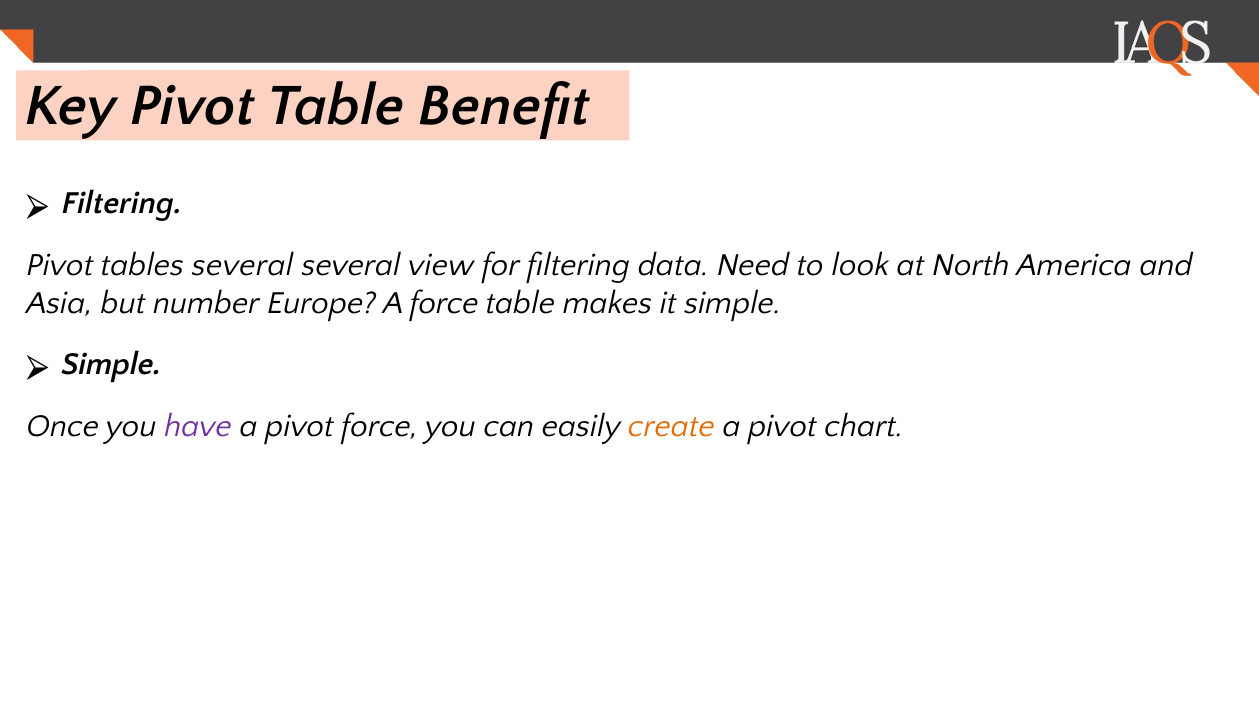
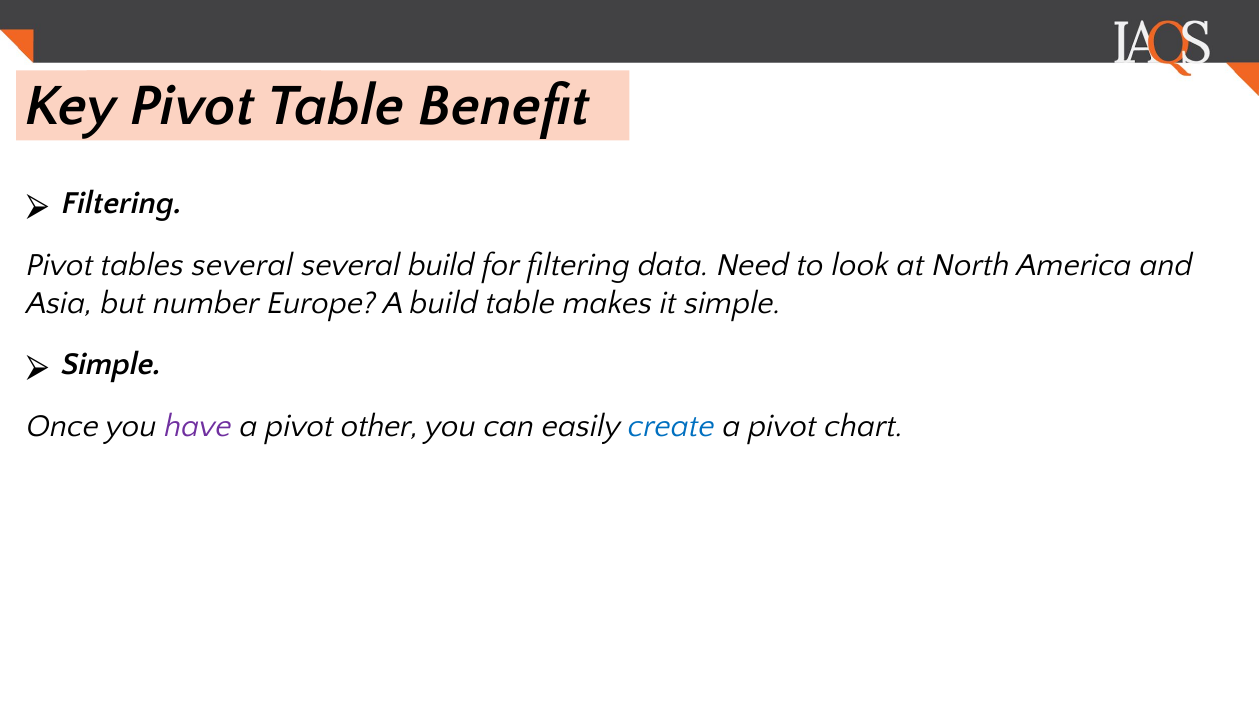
several view: view -> build (441, 265)
A force: force -> build (444, 303)
pivot force: force -> other (380, 427)
create colour: orange -> blue (671, 427)
